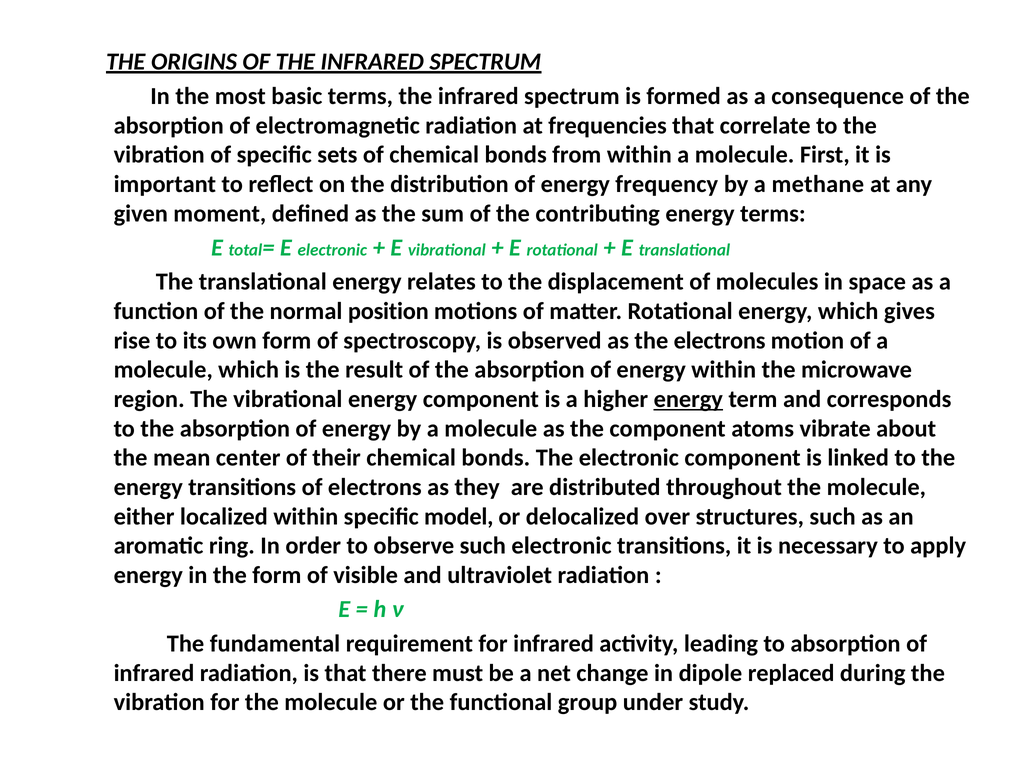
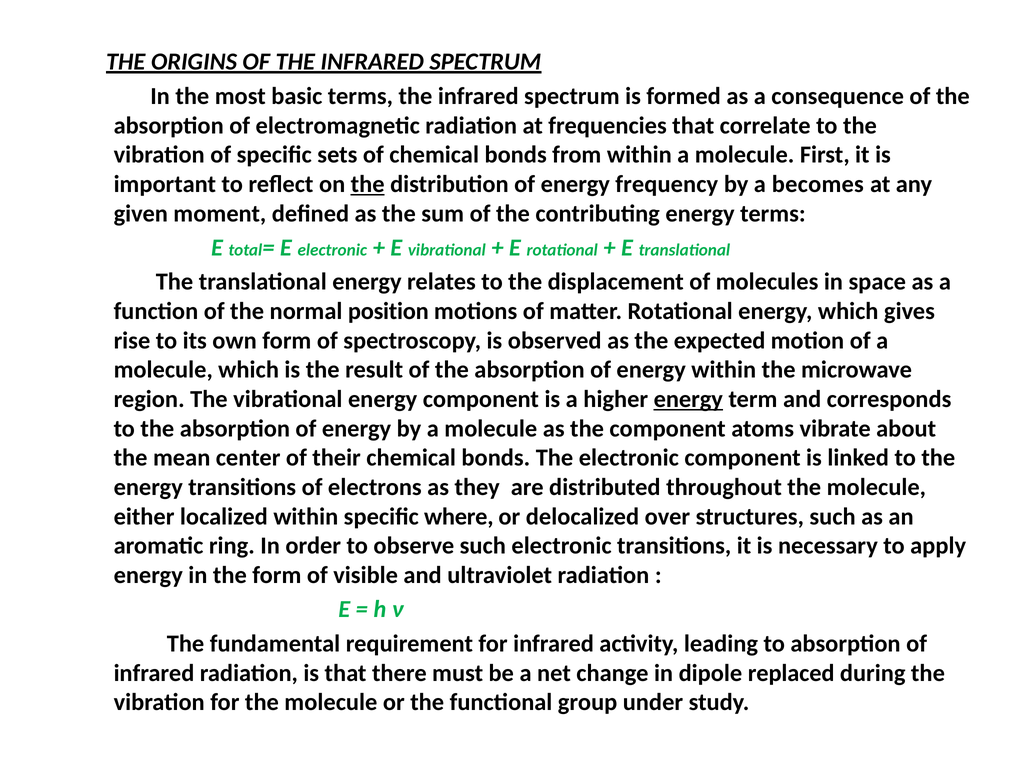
the underline: none -> present (368, 184)
methane: methane -> becomes (818, 184)
the electrons: electrons -> expected (720, 340)
model: model -> where (459, 516)
